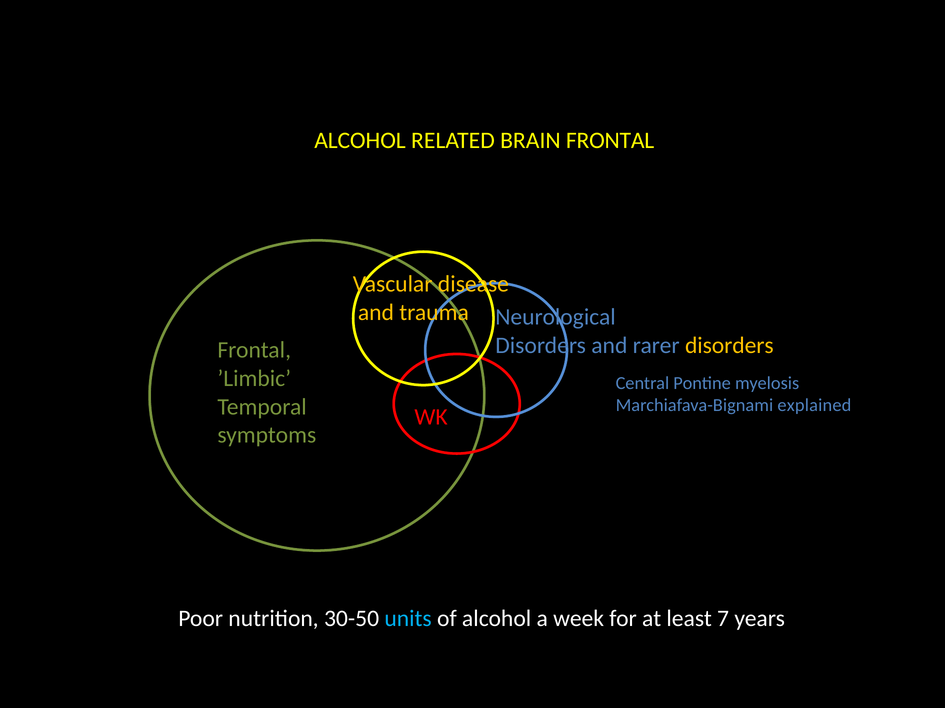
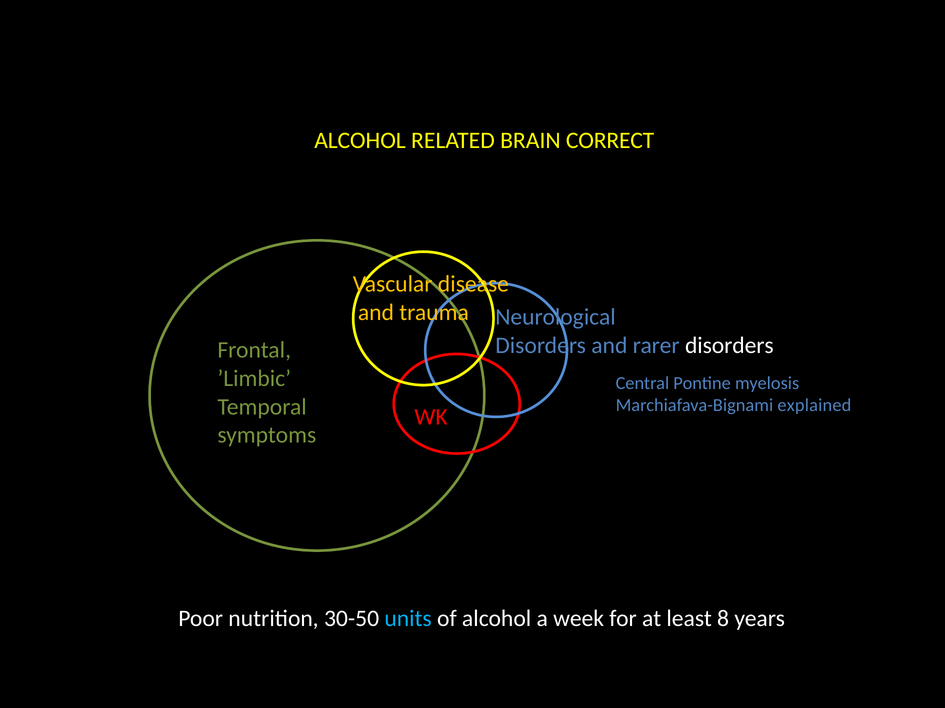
BRAIN FRONTAL: FRONTAL -> CORRECT (610, 141)
disorders colour: yellow -> white (729, 346)
7: 7 -> 8 (723, 619)
